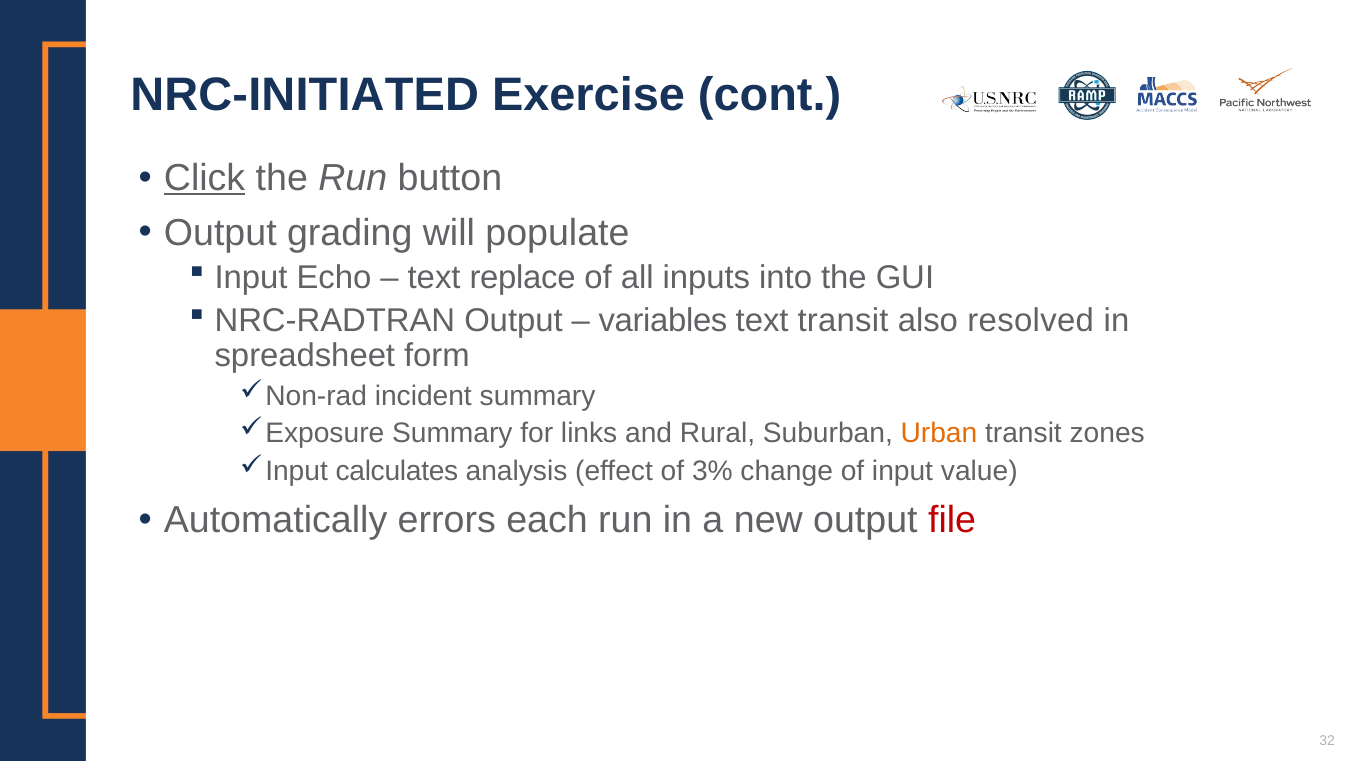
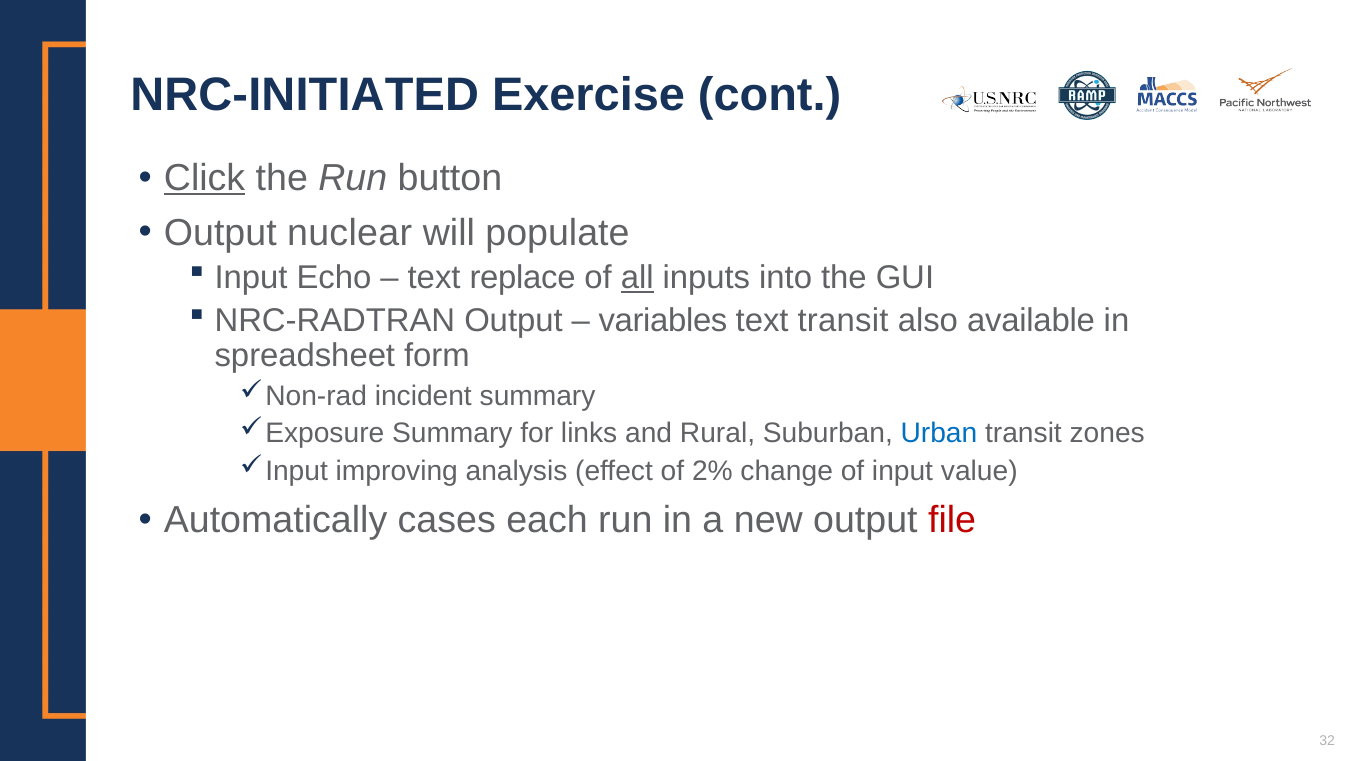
grading: grading -> nuclear (350, 233)
all underline: none -> present (637, 278)
resolved: resolved -> available (1031, 320)
Urban colour: orange -> blue (939, 433)
calculates: calculates -> improving (397, 471)
3%: 3% -> 2% (712, 471)
errors: errors -> cases (447, 520)
